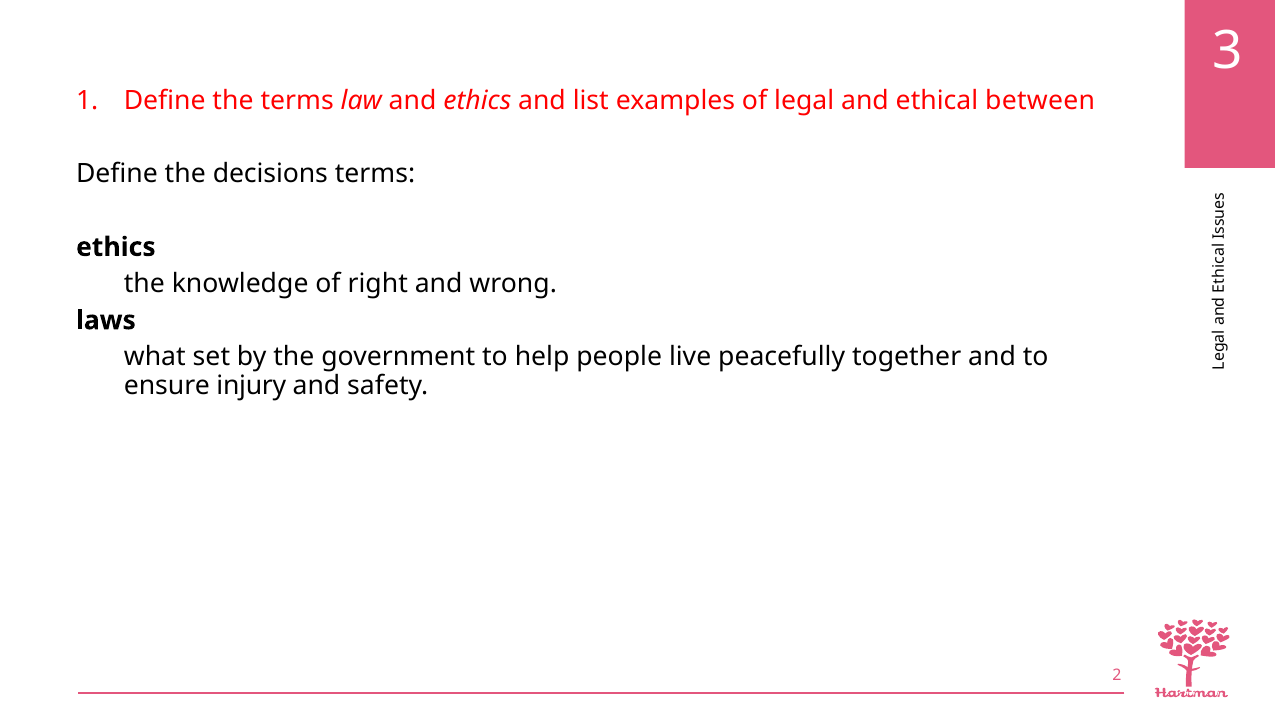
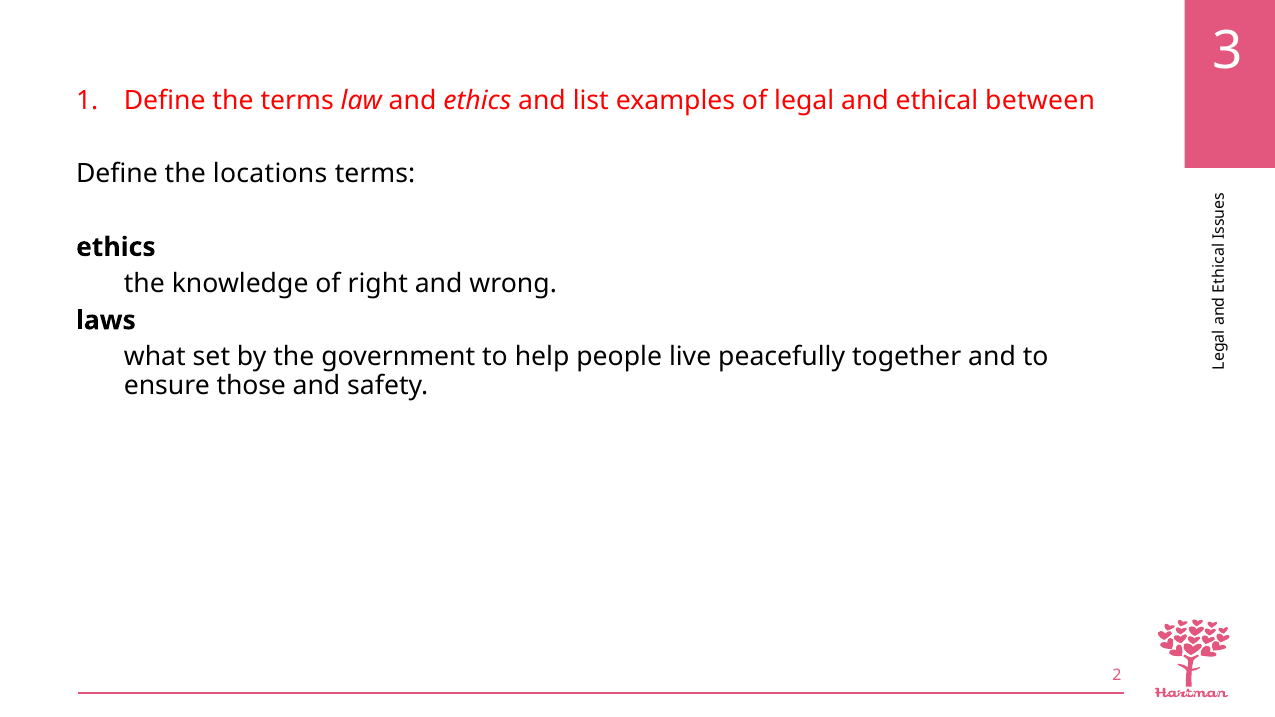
decisions: decisions -> locations (270, 174)
injury: injury -> those (251, 386)
